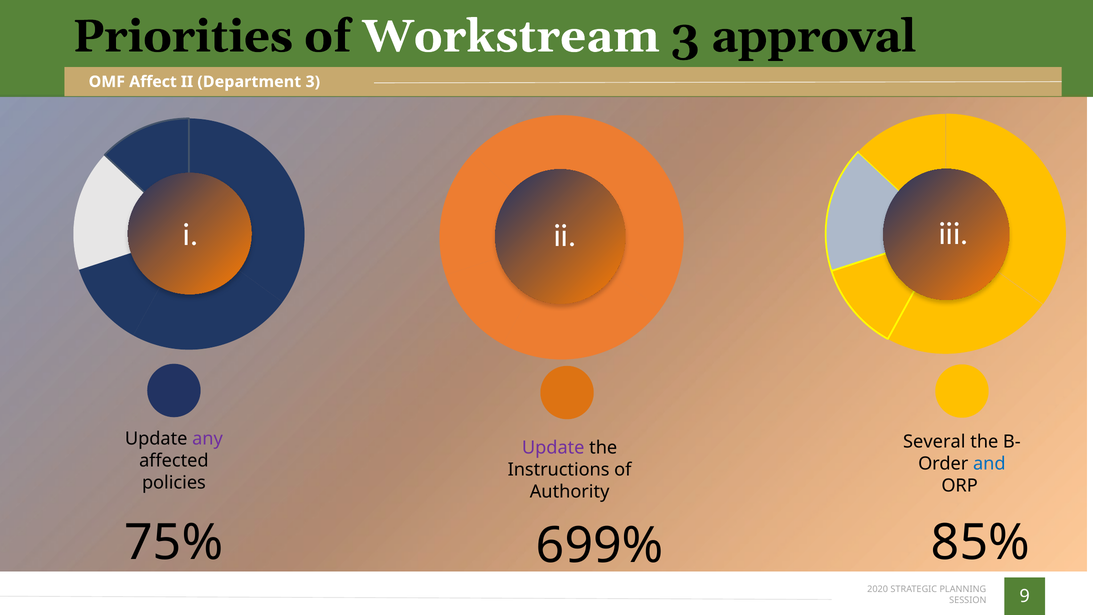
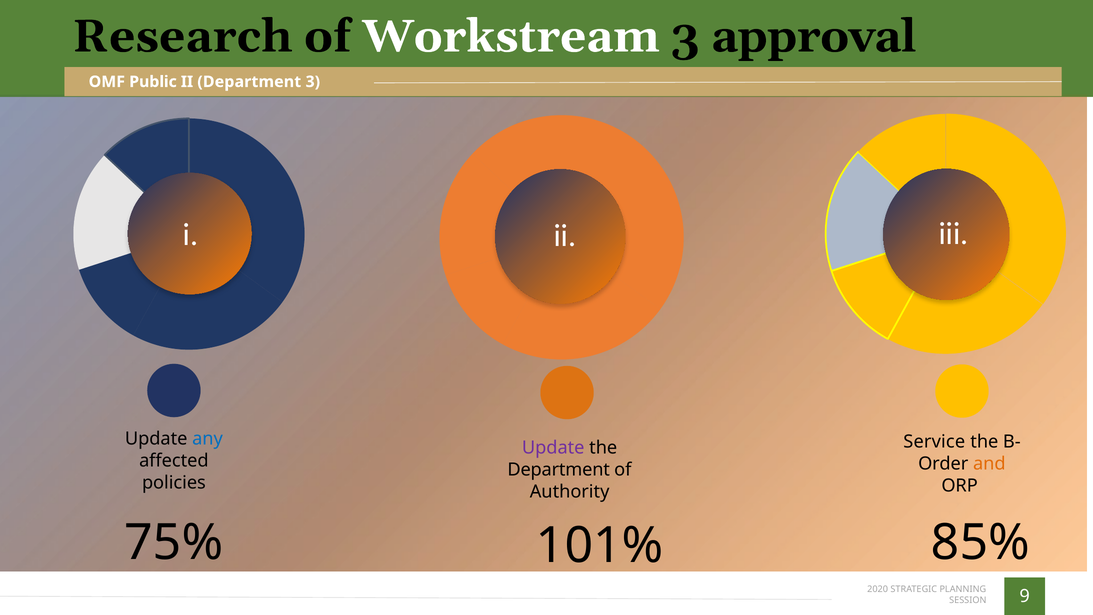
Priorities: Priorities -> Research (182, 36)
Affect: Affect -> Public (153, 82)
any colour: purple -> blue (208, 439)
Several: Several -> Service (934, 442)
and colour: blue -> orange (989, 464)
Instructions: Instructions -> Department (559, 470)
699%: 699% -> 101% (600, 546)
